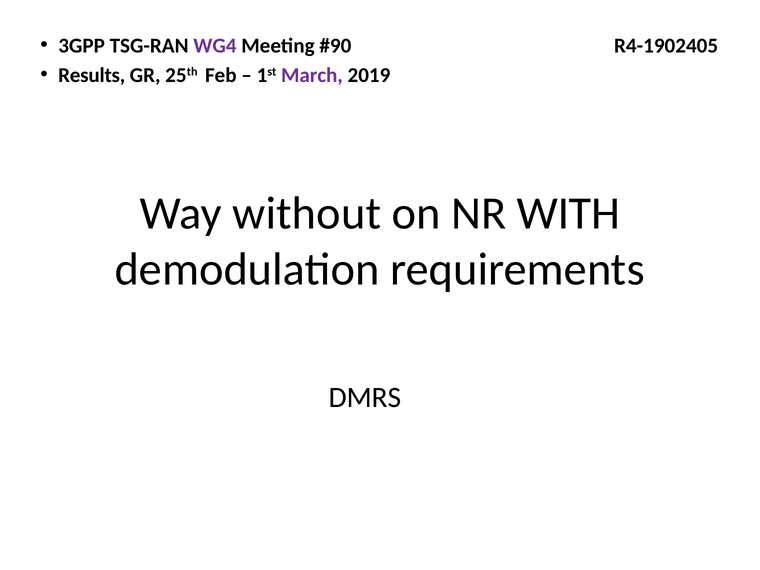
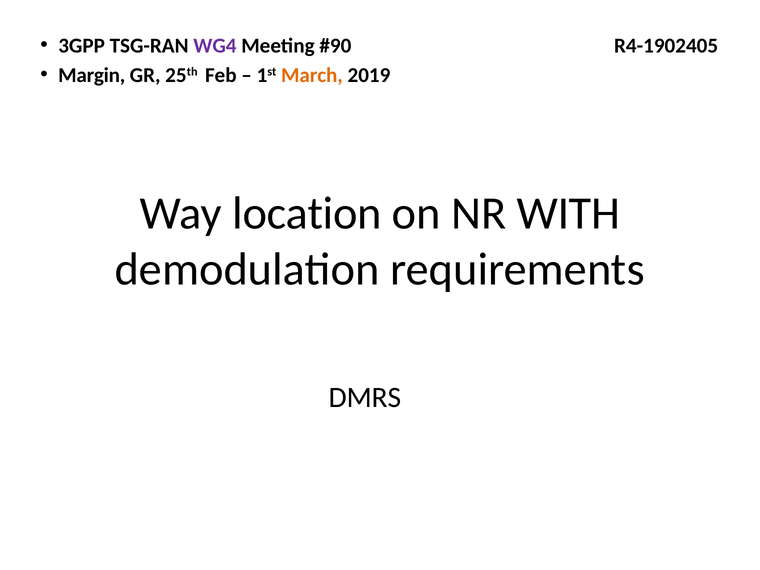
Results: Results -> Margin (92, 75)
March colour: purple -> orange (312, 75)
without: without -> location (307, 214)
